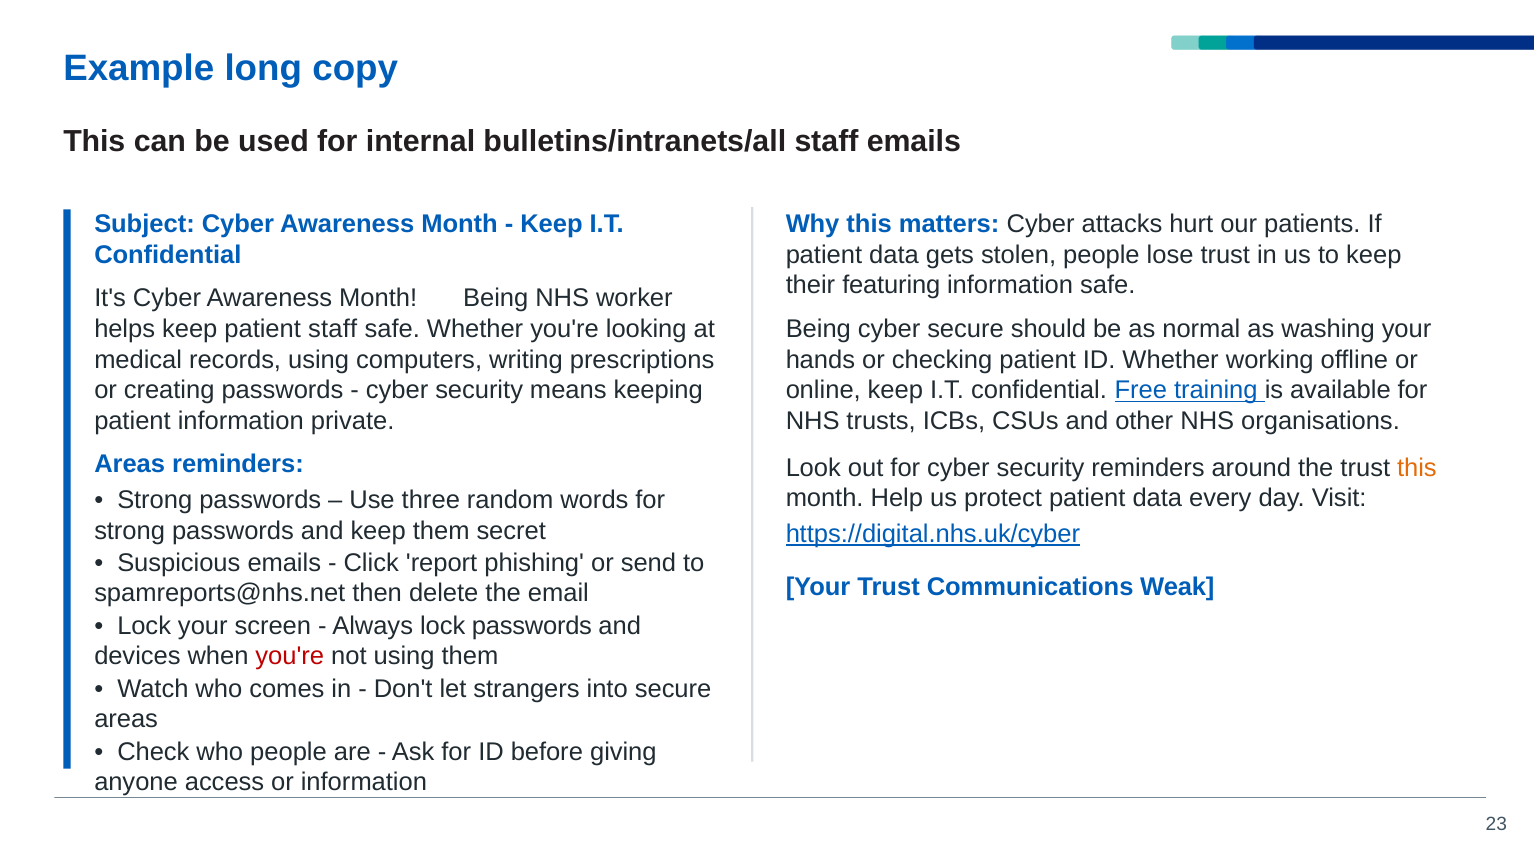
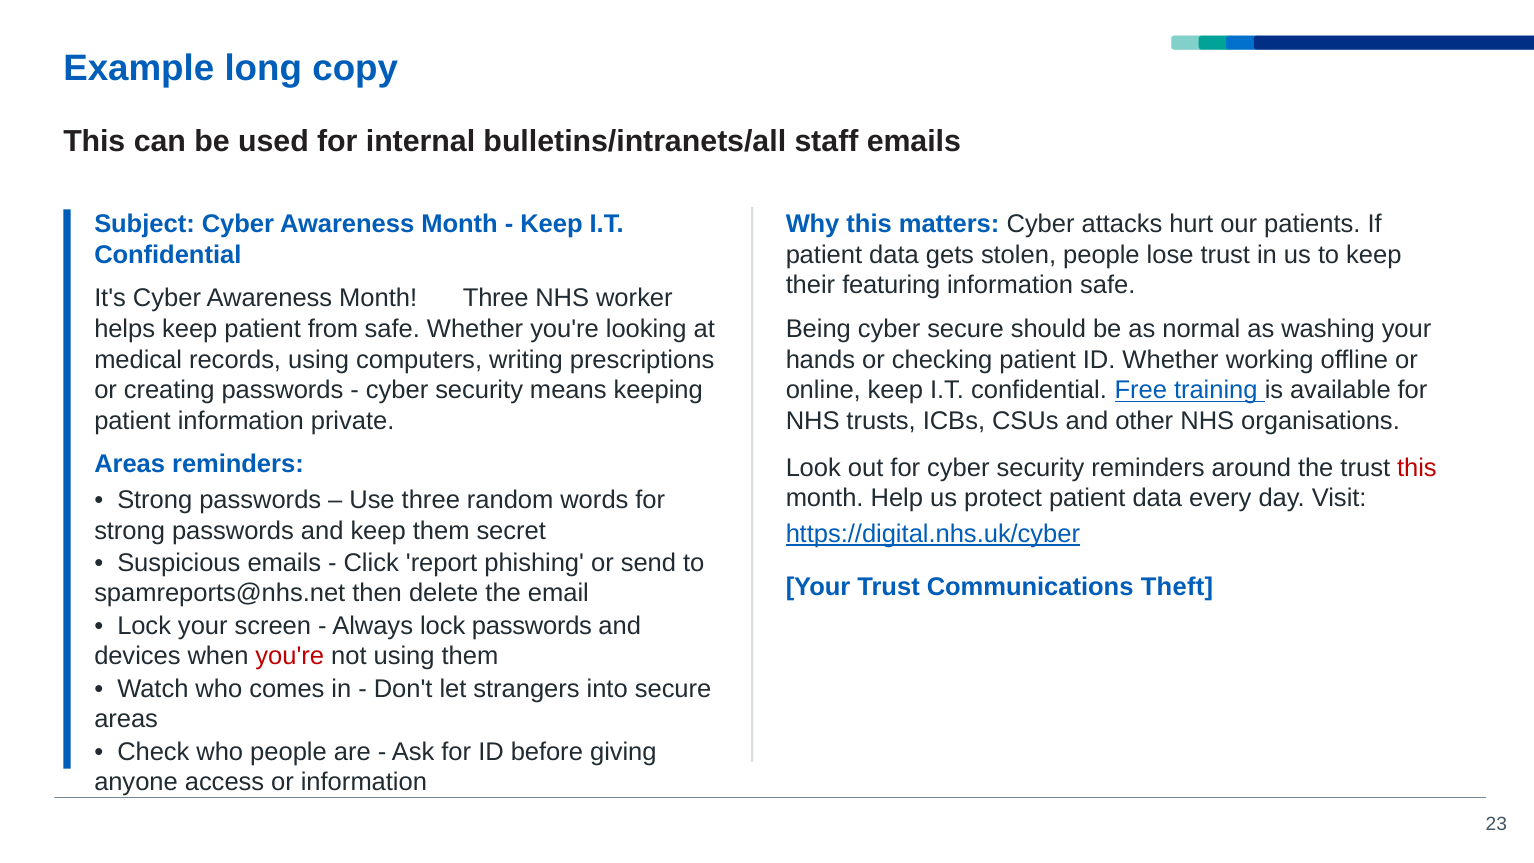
Month Being: Being -> Three (496, 298)
patient staff: staff -> from (333, 329)
this colour: orange -> red (1417, 468)
Weak: Weak -> Theft (1177, 587)
